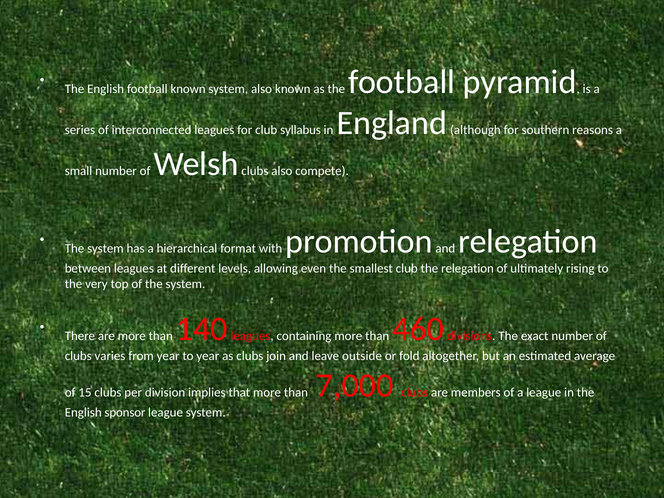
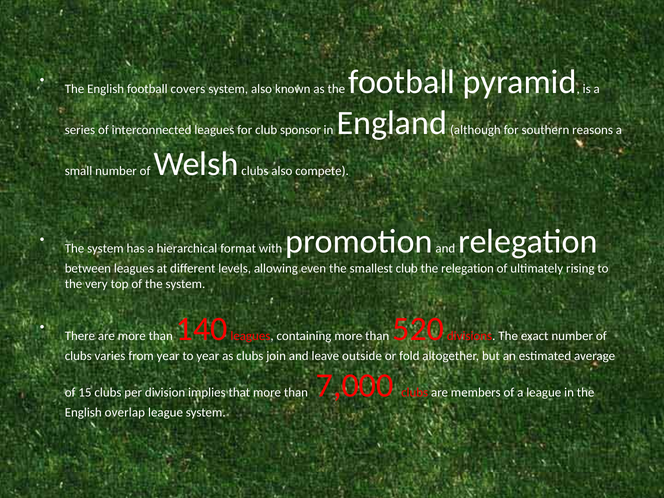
football known: known -> covers (188, 89)
syllabus: syllabus -> sponsor (301, 130)
460: 460 -> 520 (418, 329)
sponsor: sponsor -> overlap (125, 412)
